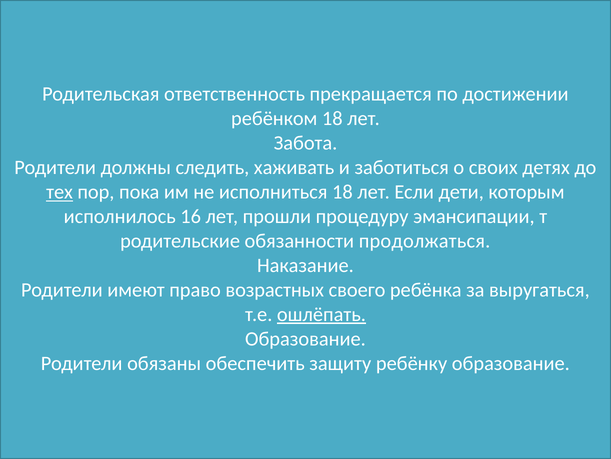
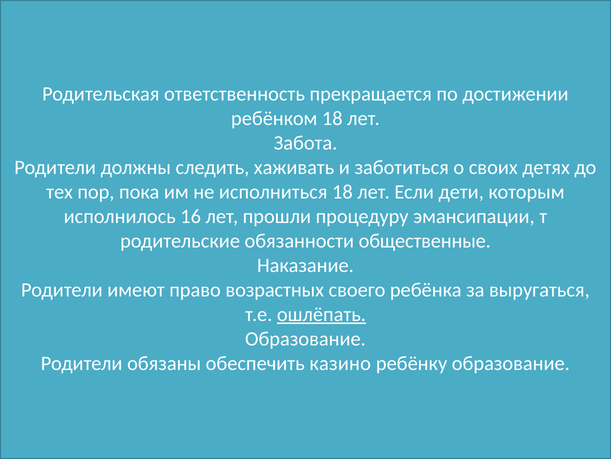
тех underline: present -> none (60, 192)
продолжаться: продолжаться -> общественные (425, 241)
защиту: защиту -> казино (340, 363)
